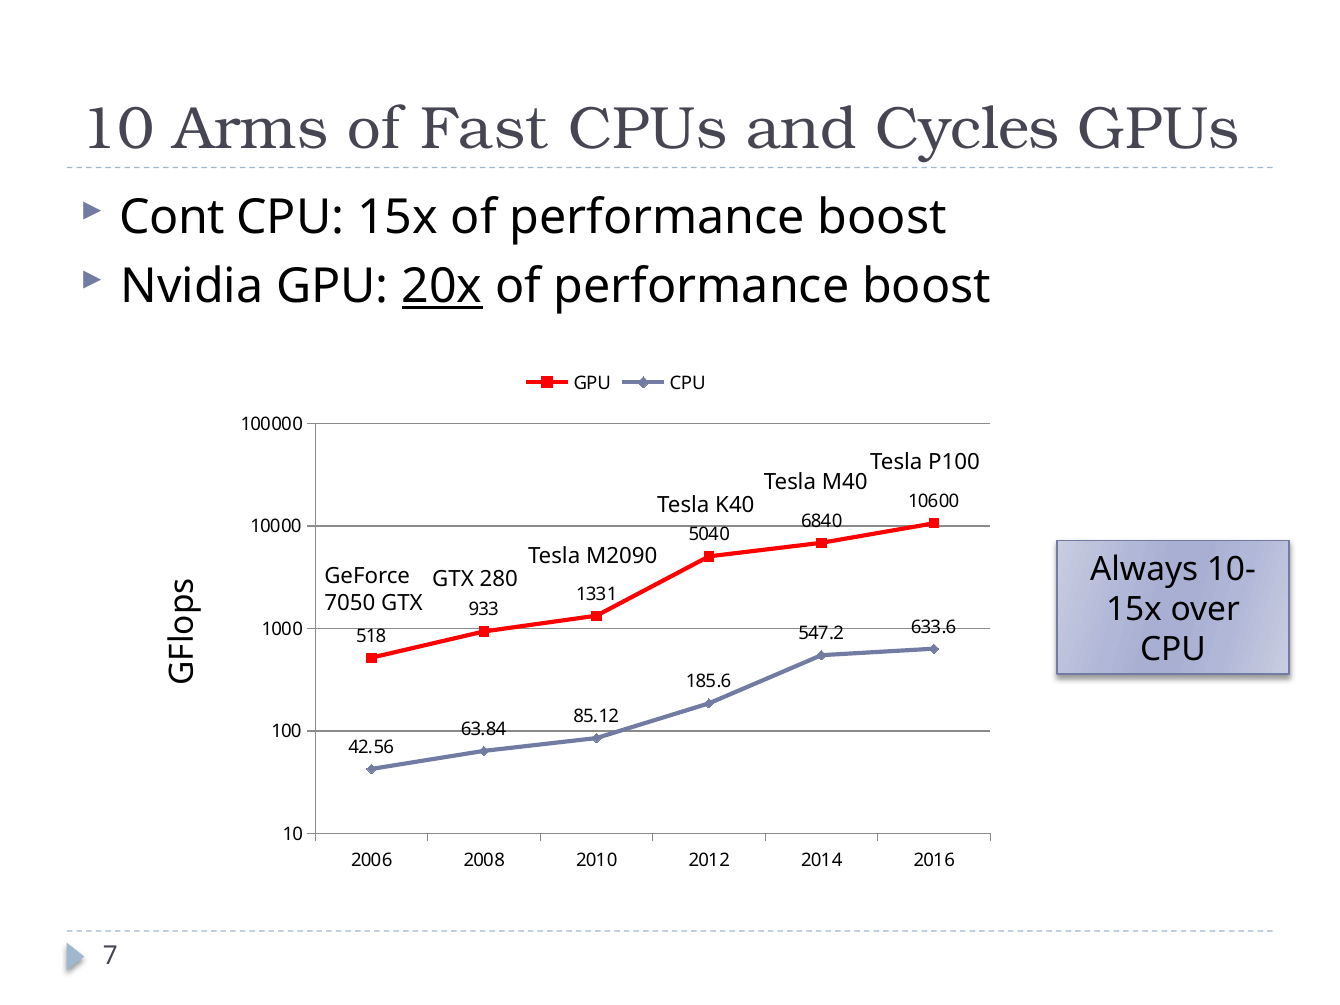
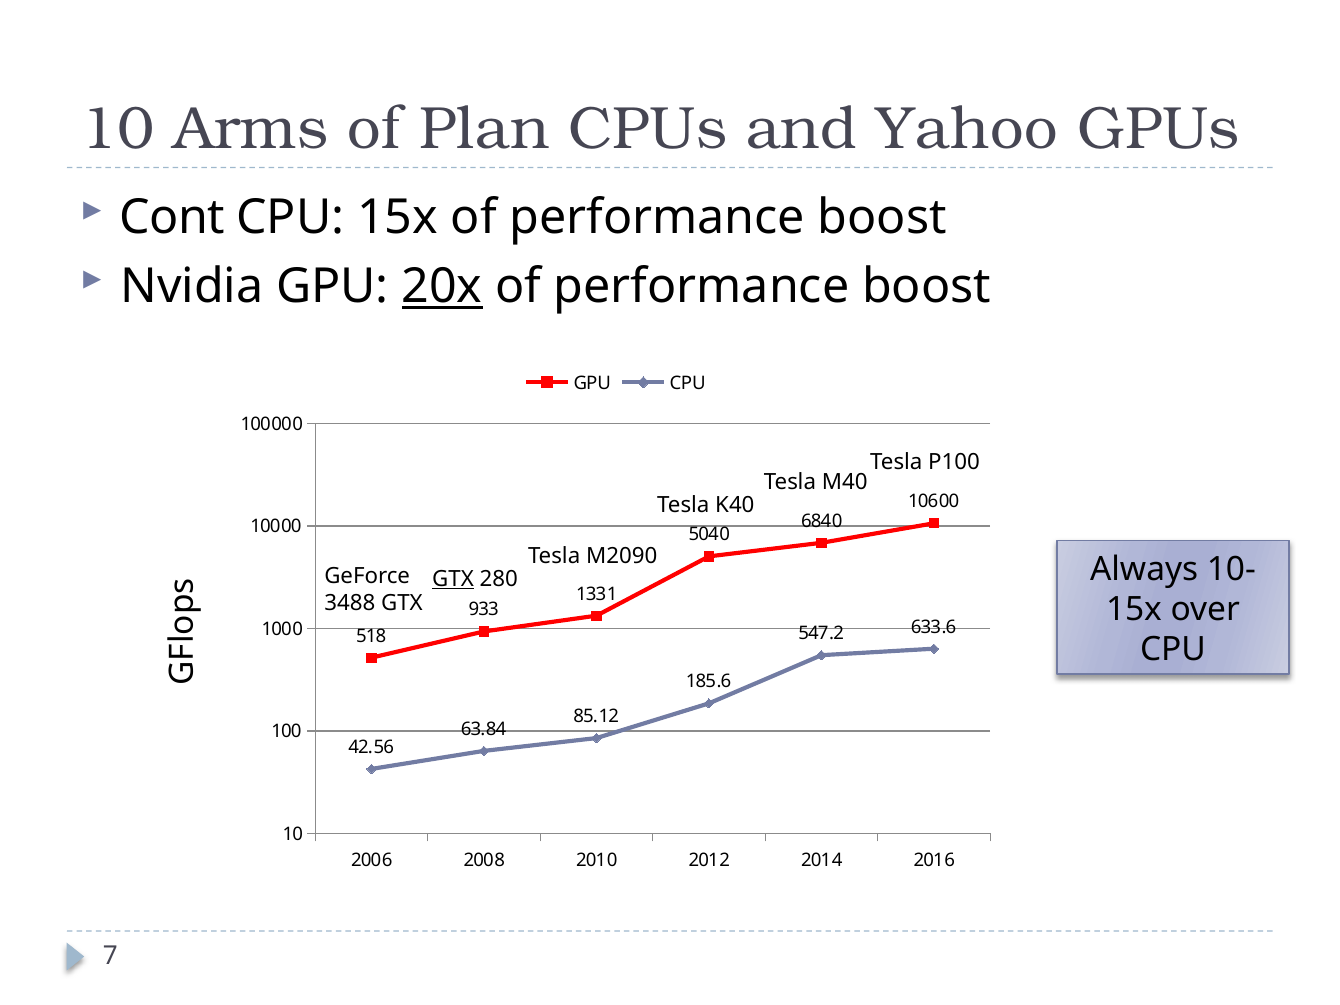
Fast: Fast -> Plan (484, 129)
Cycles: Cycles -> Yahoo (967, 129)
GTX underline: none -> present (453, 579)
7050: 7050 -> 3488 (350, 603)
